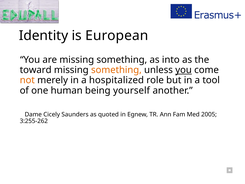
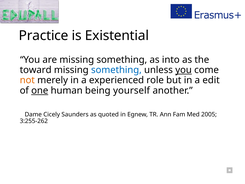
Identity: Identity -> Practice (44, 36)
European: European -> Existential (117, 36)
something colour: orange -> blue (116, 70)
hospitalized: hospitalized -> experienced (116, 80)
tool: tool -> edit (211, 80)
one underline: none -> present (40, 90)
